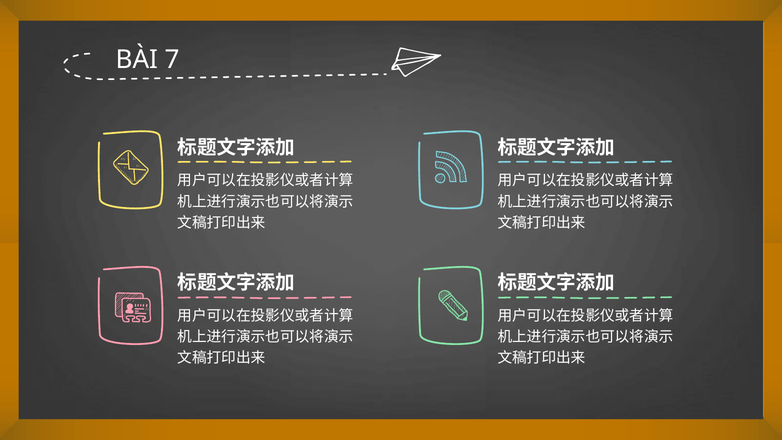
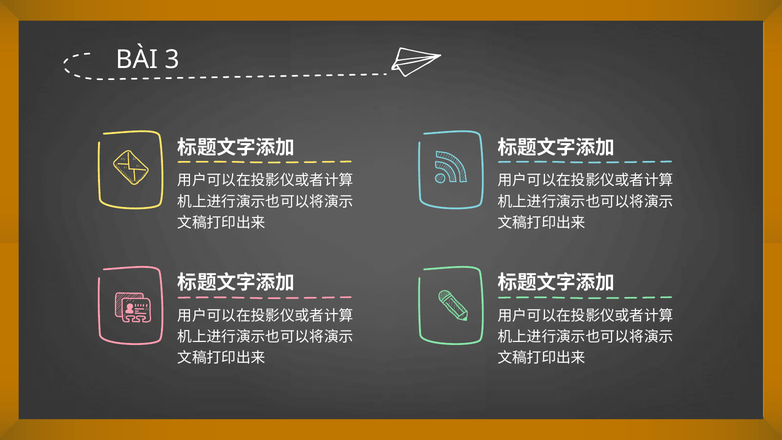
7: 7 -> 3 (172, 60)
